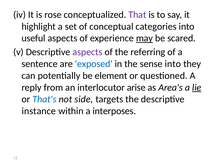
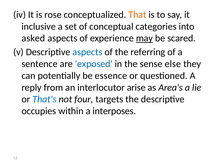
That colour: purple -> orange (137, 15)
highlight: highlight -> inclusive (39, 26)
useful: useful -> asked (33, 38)
aspects colour: purple -> blue (87, 52)
sense into: into -> else (173, 64)
element: element -> essence (111, 76)
lie underline: present -> none (197, 87)
side: side -> four (84, 99)
instance: instance -> occupies (39, 111)
